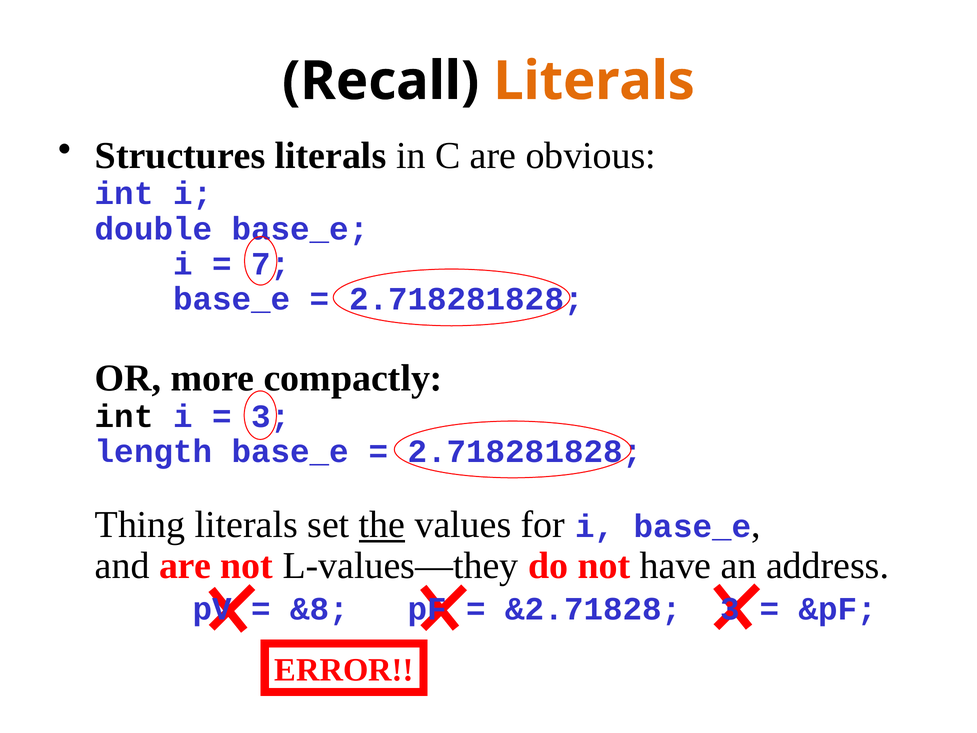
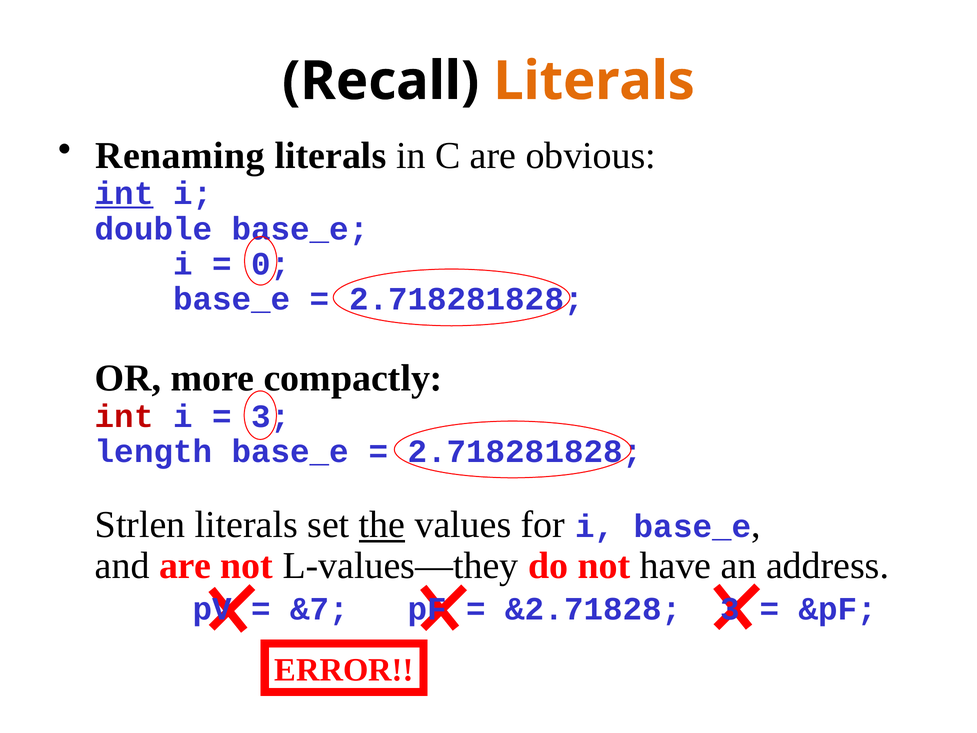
Structures: Structures -> Renaming (180, 155)
int underline: none -> present (124, 194)
7: 7 -> 0 (271, 264)
int colour: black -> red (124, 416)
Thing: Thing -> Strlen (140, 525)
&8: &8 -> &7 (320, 609)
